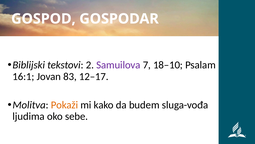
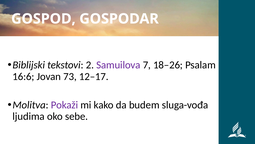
18–10: 18–10 -> 18–26 (168, 65)
16:1: 16:1 -> 16:6 (23, 76)
83: 83 -> 73 (70, 76)
Pokaži colour: orange -> purple (65, 104)
